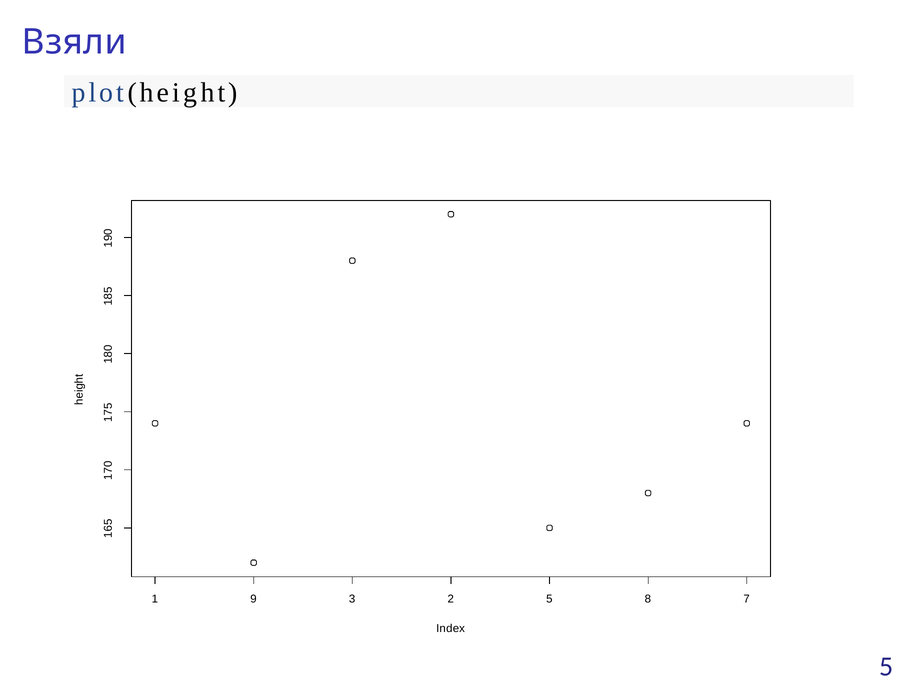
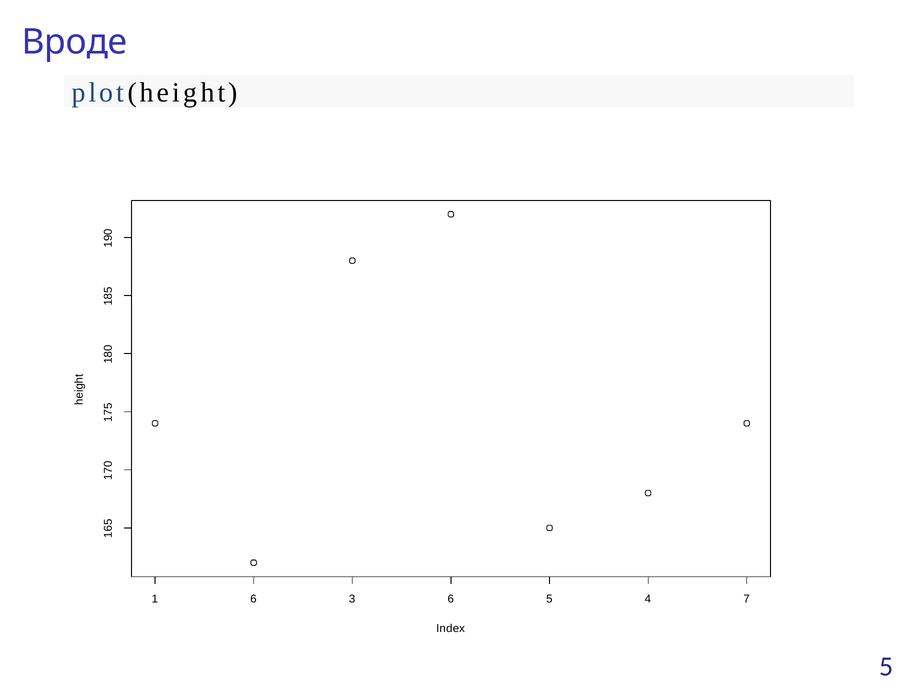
Взяли: Взяли -> Вроде (74, 42)
9: 9 -> 6 (253, 599)
3 2: 2 -> 6 (451, 599)
5 8: 8 -> 4 (648, 599)
